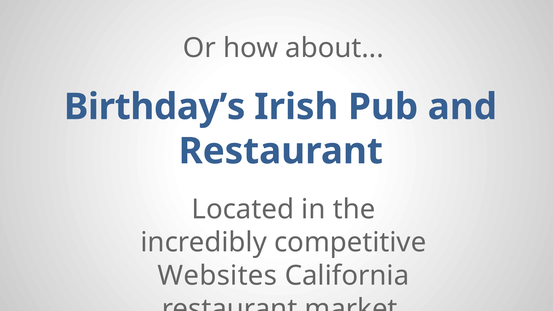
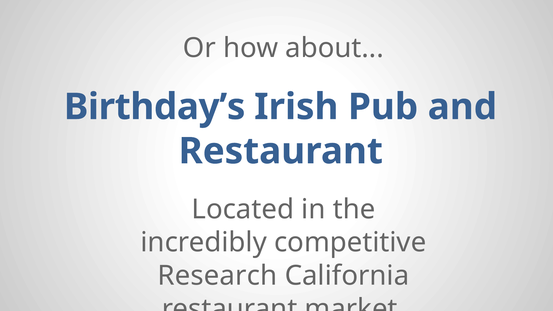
Websites: Websites -> Research (217, 276)
